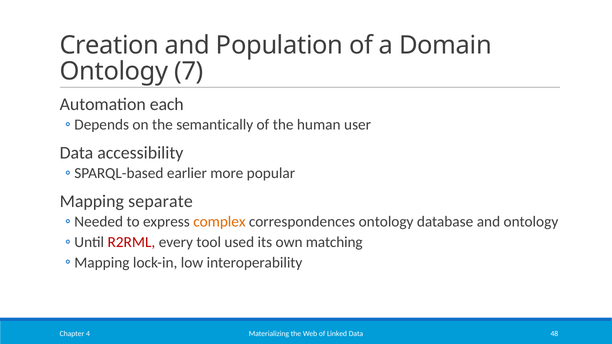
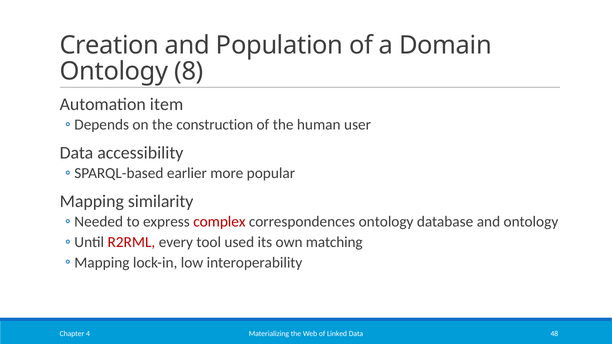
7: 7 -> 8 (189, 71)
each: each -> item (167, 104)
semantically: semantically -> construction (215, 125)
separate: separate -> similarity (161, 202)
complex colour: orange -> red (219, 222)
